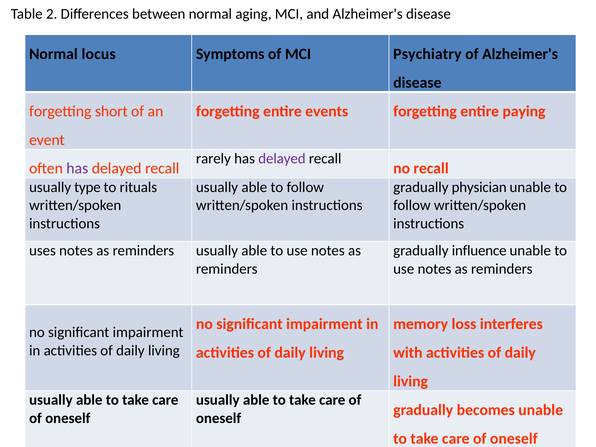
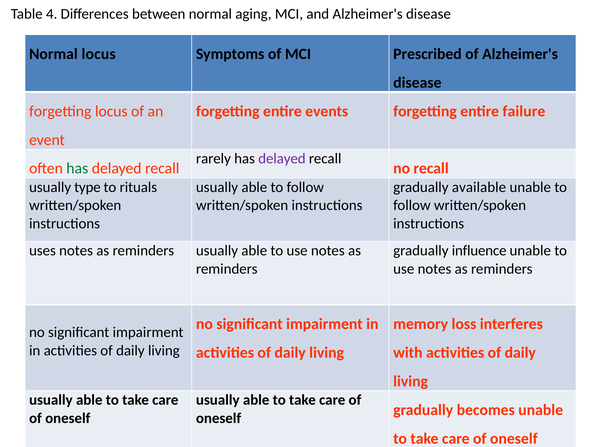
2: 2 -> 4 (52, 14)
Psychiatry: Psychiatry -> Prescribed (427, 54)
forgetting short: short -> locus (111, 111)
paying: paying -> failure (524, 111)
has colour: purple -> green (77, 168)
physician: physician -> available (479, 187)
